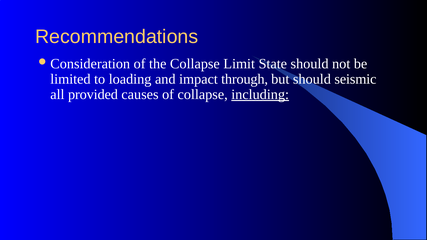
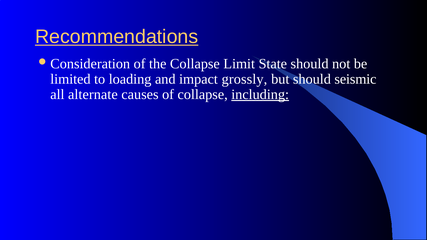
Recommendations underline: none -> present (117, 37)
through: through -> grossly (244, 79)
provided: provided -> alternate (93, 95)
